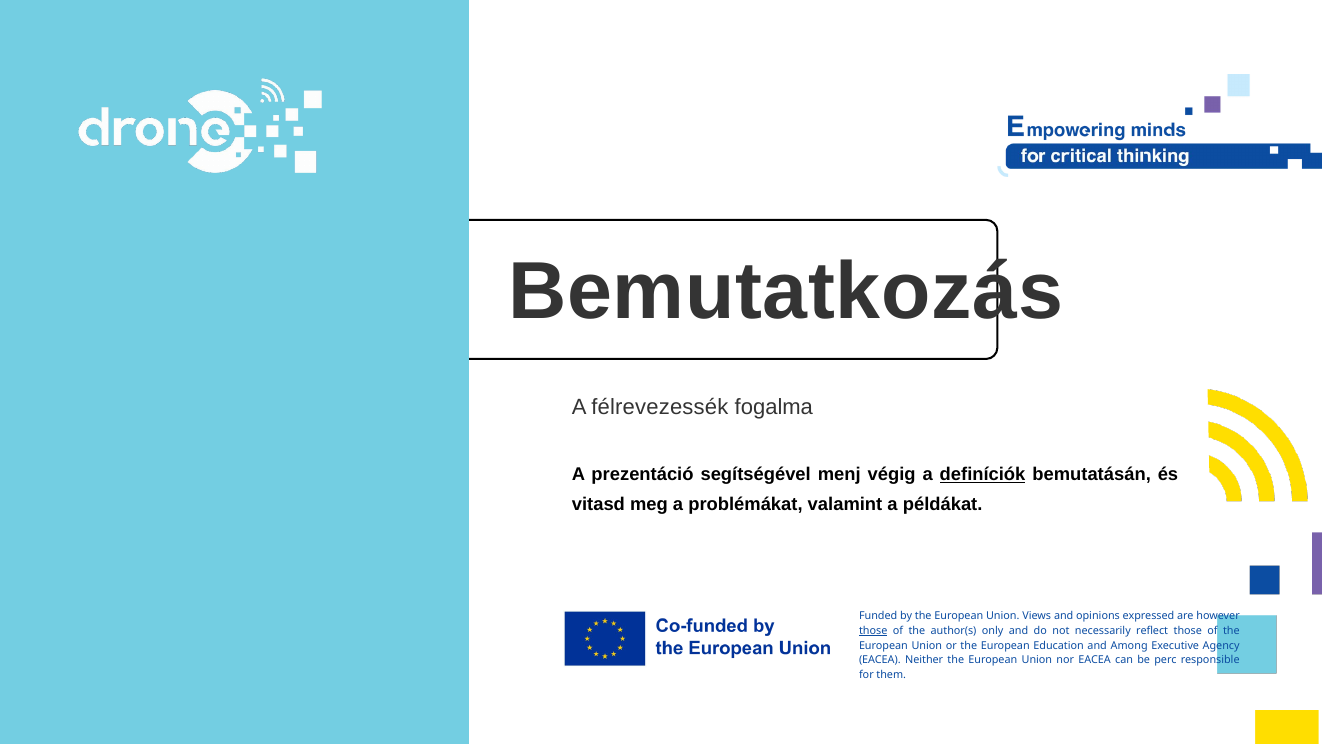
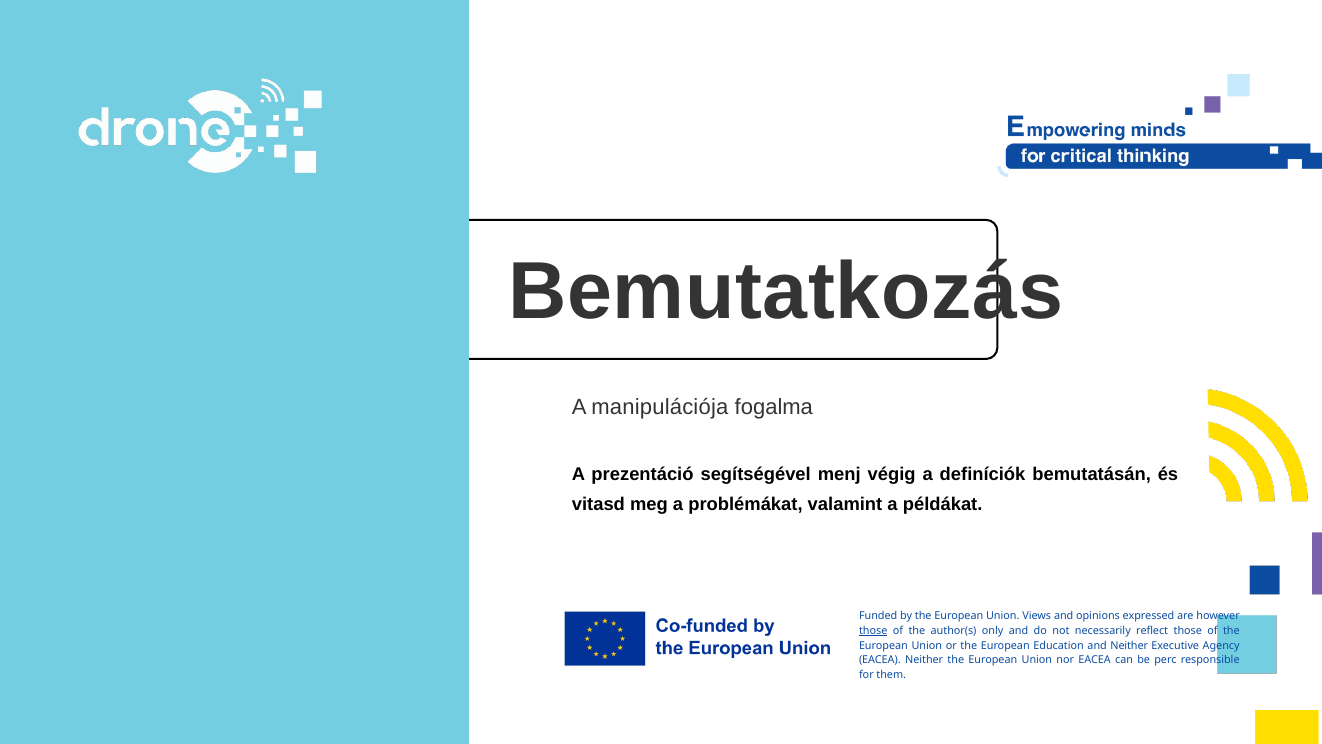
félrevezessék: félrevezessék -> manipulációja (660, 407)
definíciók underline: present -> none (983, 474)
and Among: Among -> Neither (1129, 645)
